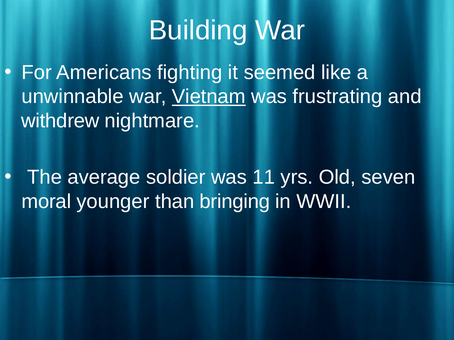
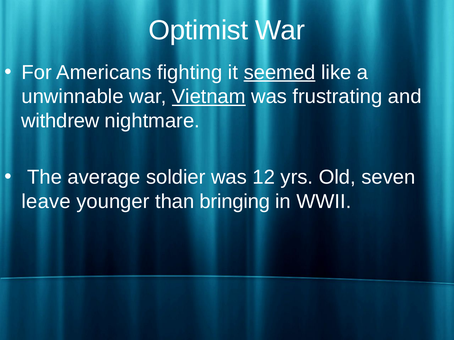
Building: Building -> Optimist (198, 30)
seemed underline: none -> present (280, 73)
11: 11 -> 12 (264, 177)
moral: moral -> leave (46, 202)
